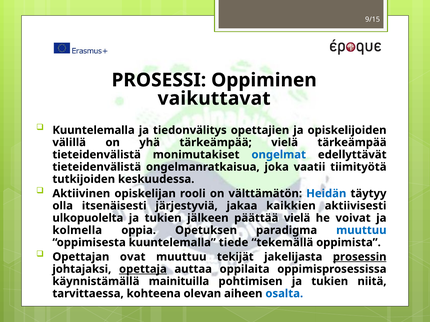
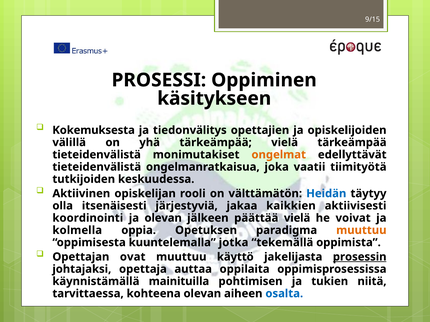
vaikuttavat: vaikuttavat -> käsitykseen (214, 99)
Kuuntelemalla: Kuuntelemalla -> Kokemuksesta (94, 130)
ongelmat colour: blue -> orange (279, 155)
ulkopuolelta: ulkopuolelta -> koordinointi (88, 218)
tukien: tukien -> olevan (163, 218)
muuttuu colour: blue -> orange (361, 231)
tiede: tiede -> jotka (234, 243)
tekijät: tekijät -> käyttö (235, 257)
opettaja underline: present -> none (143, 269)
